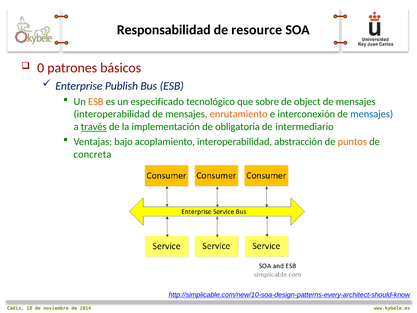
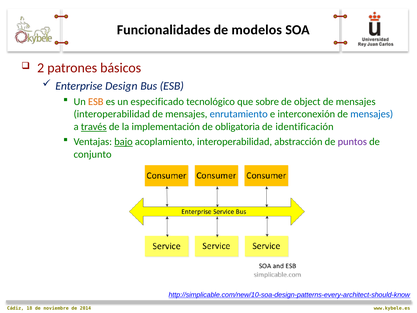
Responsabilidad: Responsabilidad -> Funcionalidades (164, 30)
resource: resource -> modelos (257, 30)
0: 0 -> 2 (41, 68)
Publish: Publish -> Design (121, 86)
enrutamiento colour: orange -> blue (239, 114)
intermediario: intermediario -> identificación (305, 127)
bajo underline: none -> present (123, 142)
puntos colour: orange -> purple (352, 142)
concreta: concreta -> conjunto (93, 154)
